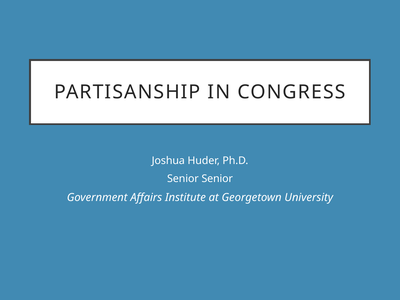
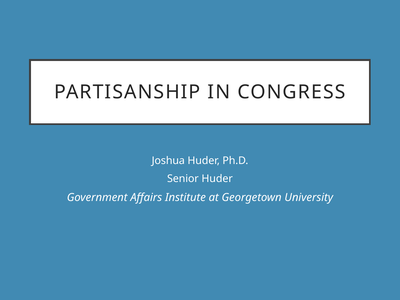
Senior Senior: Senior -> Huder (217, 179)
